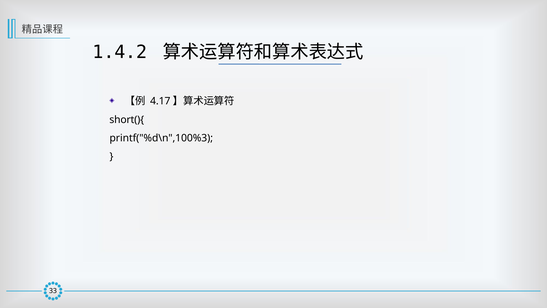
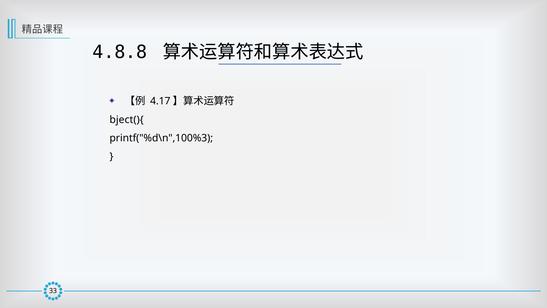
1.4.2: 1.4.2 -> 4.8.8 (120, 52)
short(){: short(){ -> bject(){ (127, 120)
